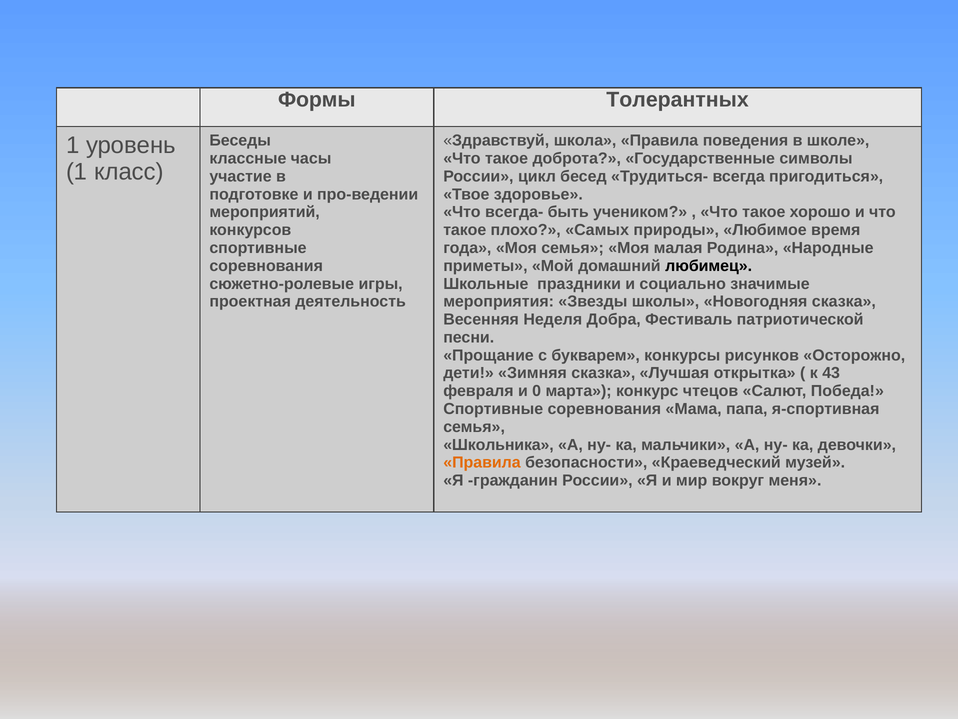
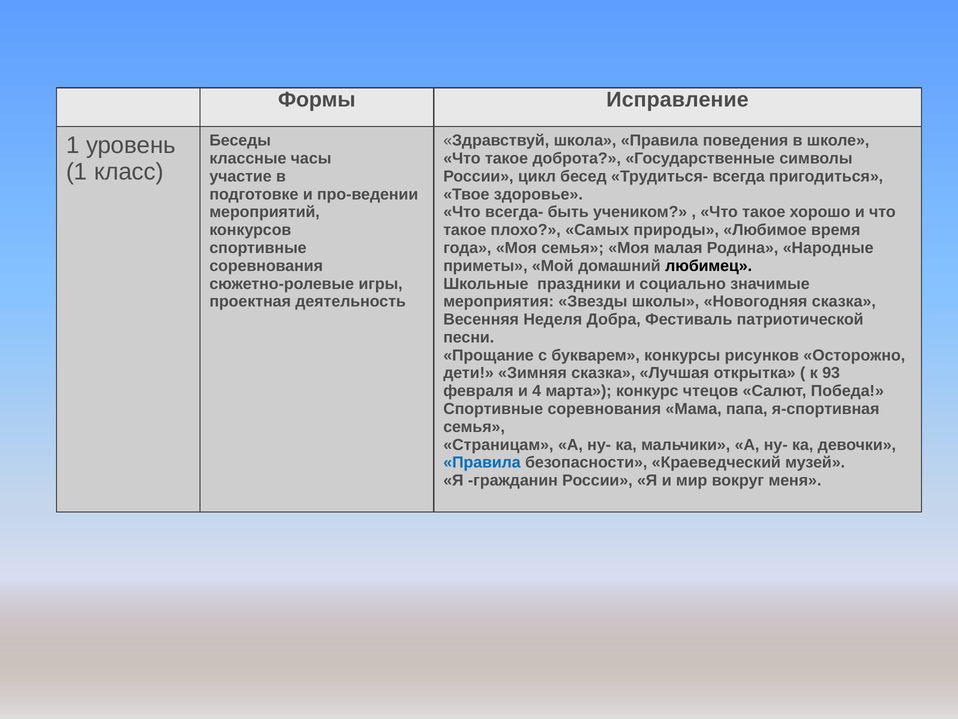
Толерантных: Толерантных -> Исправление (677, 100)
43: 43 -> 93 (831, 373)
0: 0 -> 4 (537, 391)
Школьника: Школьника -> Страницам (498, 444)
Правила colour: orange -> blue (482, 462)
